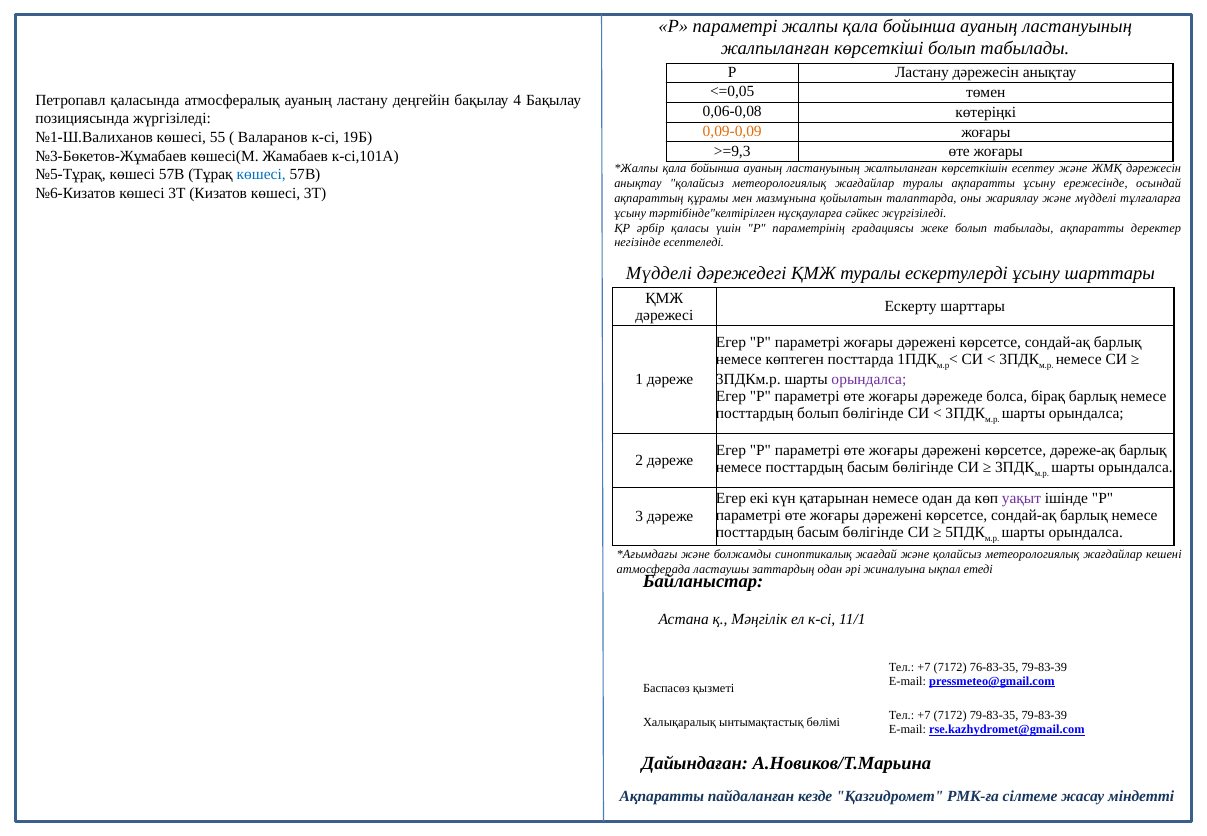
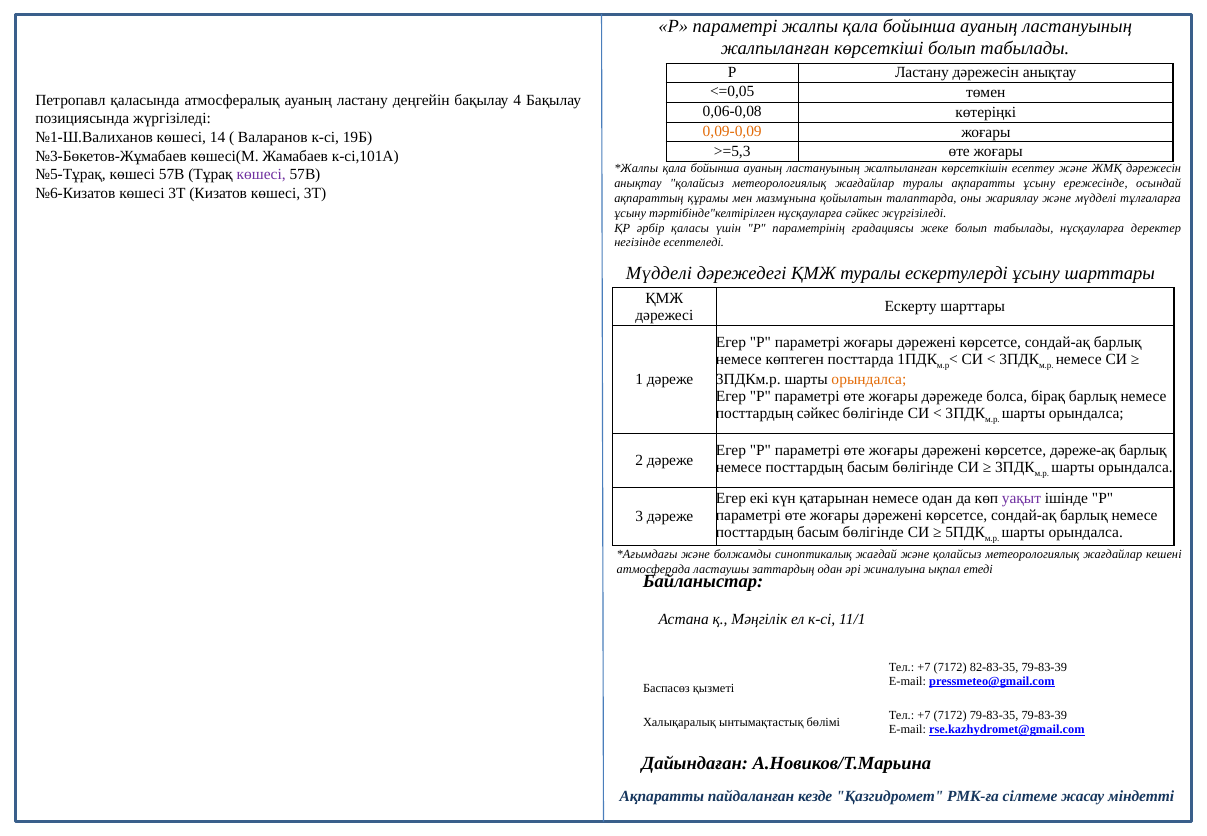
55: 55 -> 14 (218, 137)
>=9,3: >=9,3 -> >=5,3 (732, 152)
көшесі colour: blue -> purple (261, 175)
табылады ақпаратты: ақпаратты -> нұсқауларға (1092, 228)
орындалса colour: purple -> orange (869, 379)
посттардың болып: болып -> сәйкес (818, 413)
76-83-35: 76-83-35 -> 82-83-35 (994, 667)
